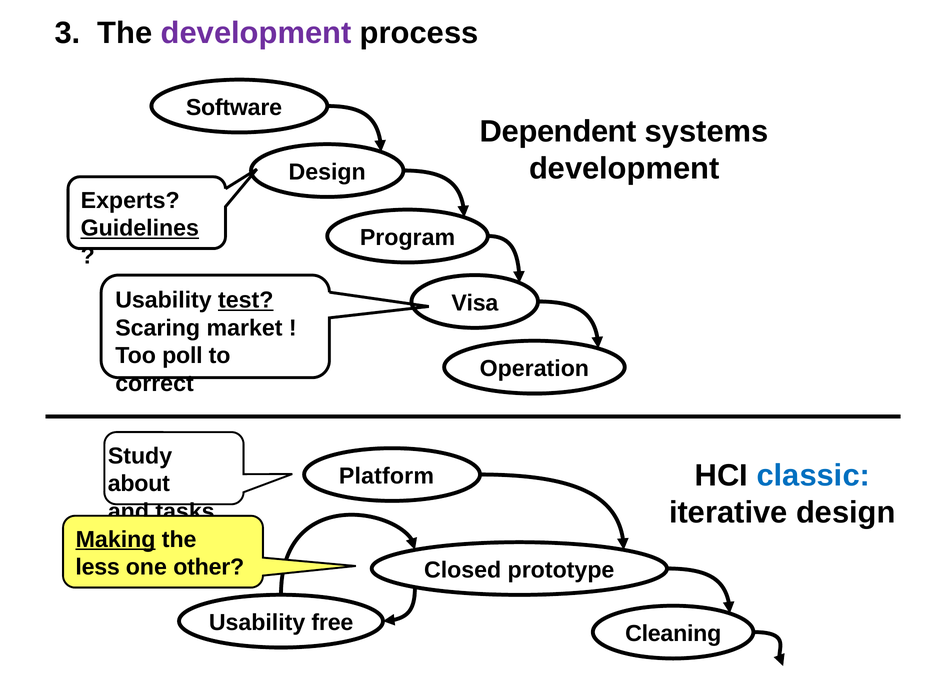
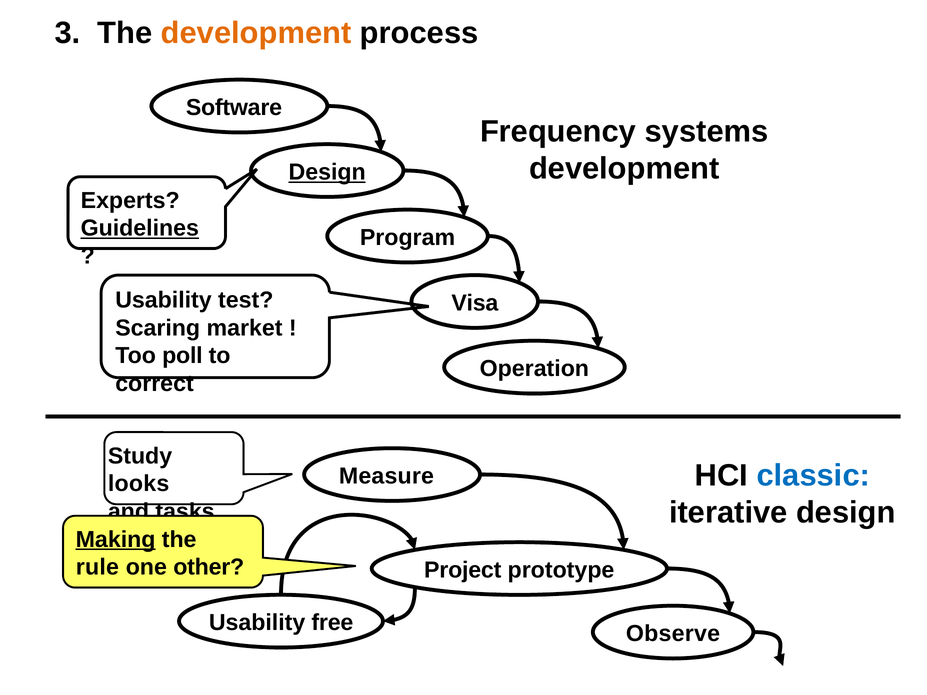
development colour: purple -> orange (256, 33)
Dependent: Dependent -> Frequency (558, 131)
Design underline: none -> present (327, 172)
test underline: present -> none (246, 300)
Platform: Platform -> Measure (386, 476)
about: about -> looks (139, 484)
less: less -> rule (97, 567)
Closed: Closed -> Project (463, 570)
Cleaning: Cleaning -> Observe (673, 634)
